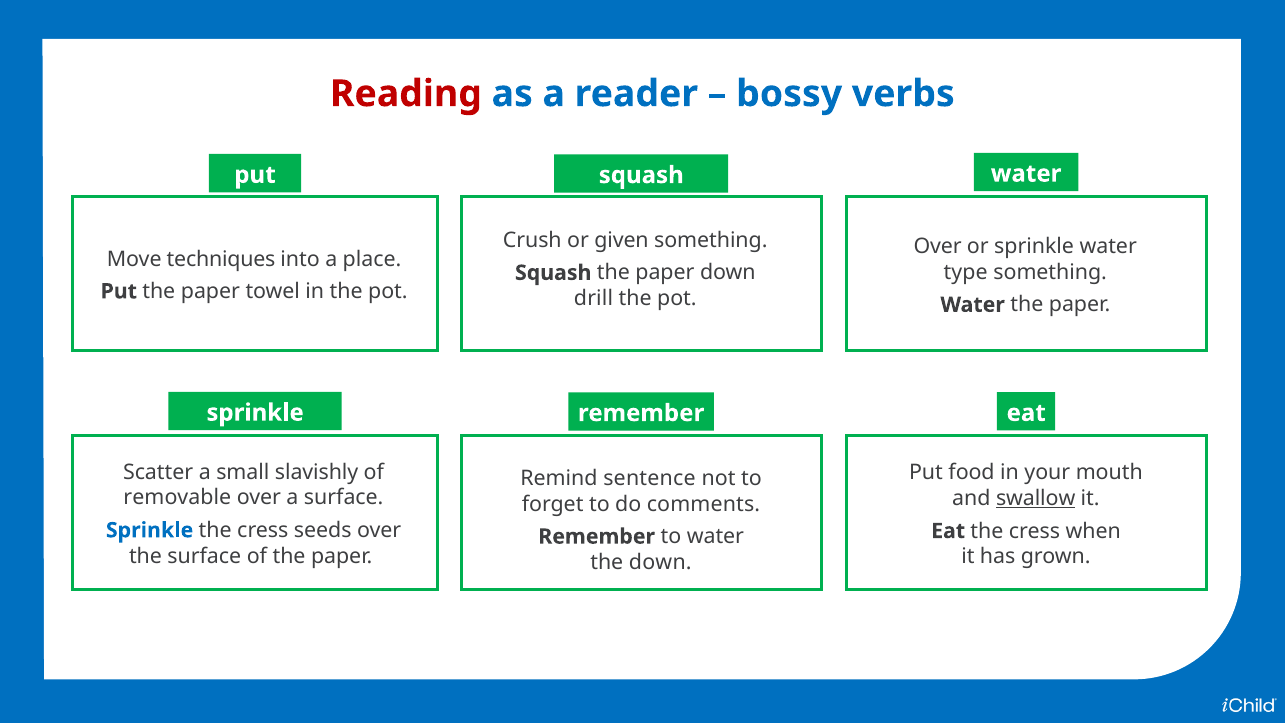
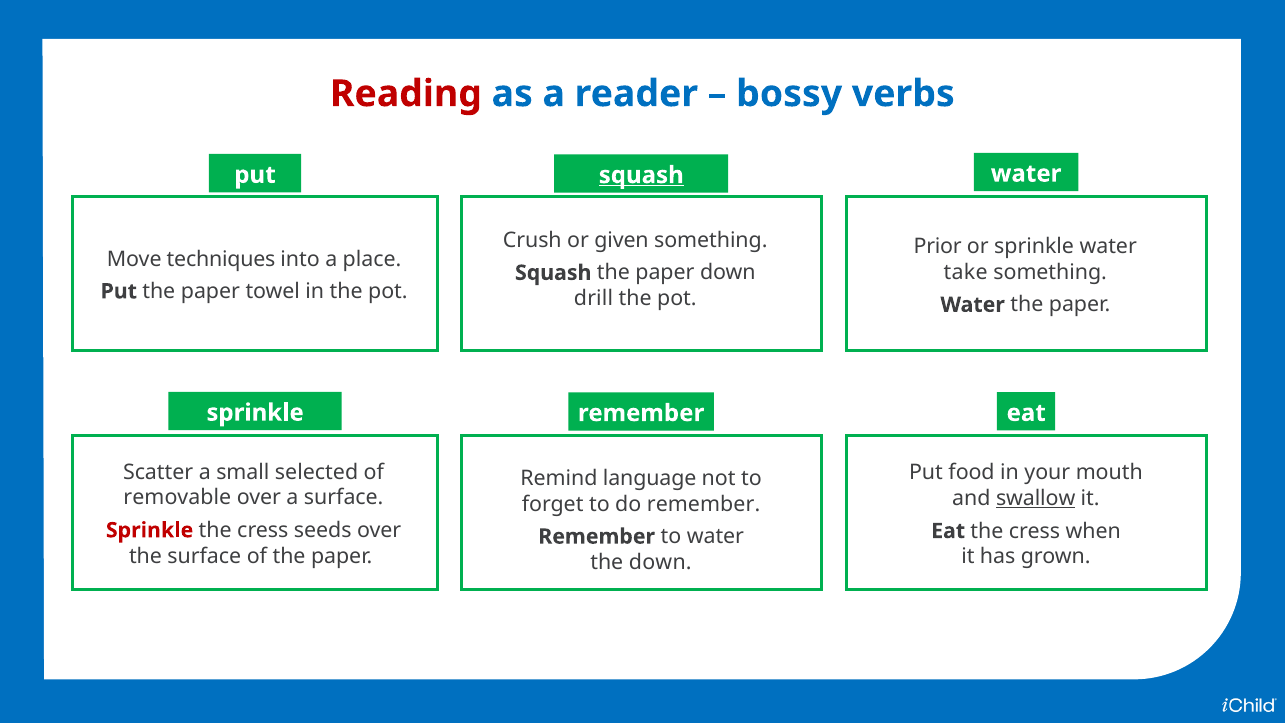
squash underline: none -> present (641, 175)
Over: Over -> Prior (938, 247)
type: type -> take (966, 272)
slavishly: slavishly -> selected (317, 472)
sentence: sentence -> language (650, 478)
do comments: comments -> remember (704, 504)
Sprinkle colour: blue -> red (150, 530)
